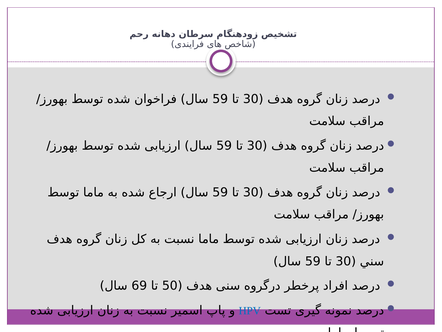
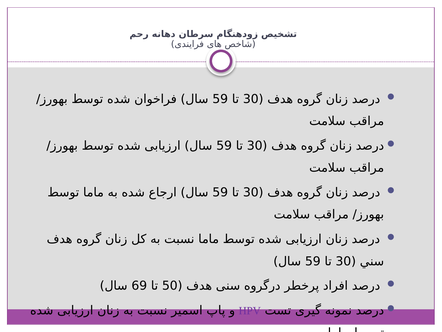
HPV colour: blue -> purple (250, 310)
